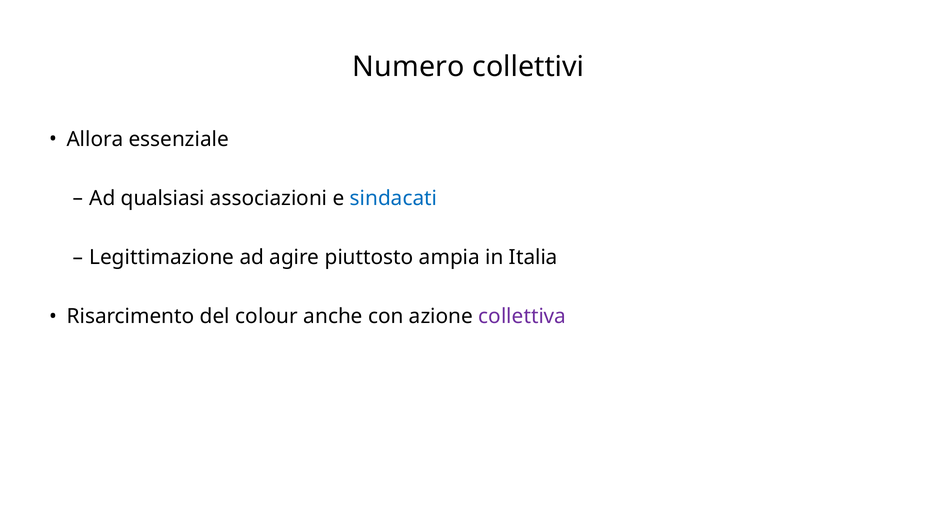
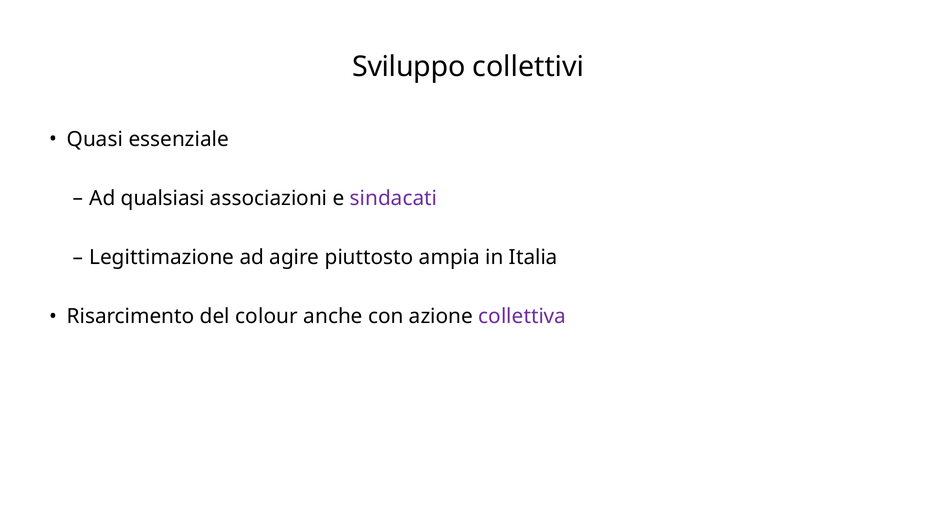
Numero: Numero -> Sviluppo (409, 67)
Allora: Allora -> Quasi (95, 139)
sindacati colour: blue -> purple (393, 198)
